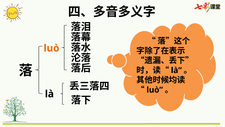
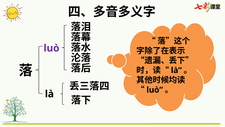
luò colour: orange -> purple (52, 48)
